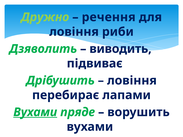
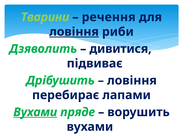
Дружно: Дружно -> Тварини (45, 17)
ловіння underline: none -> present (74, 32)
виводить: виводить -> дивитися (121, 49)
